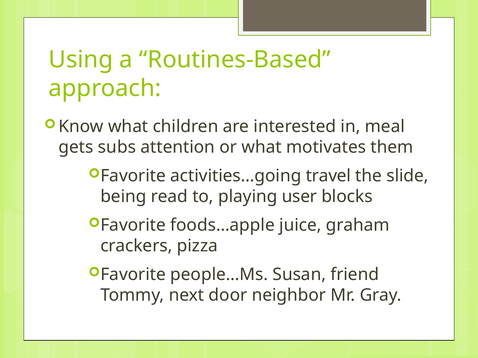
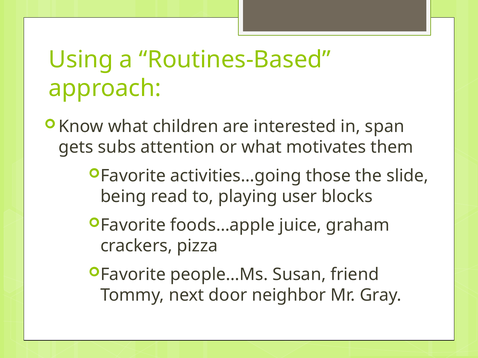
meal: meal -> span (385, 127)
travel: travel -> those (328, 176)
